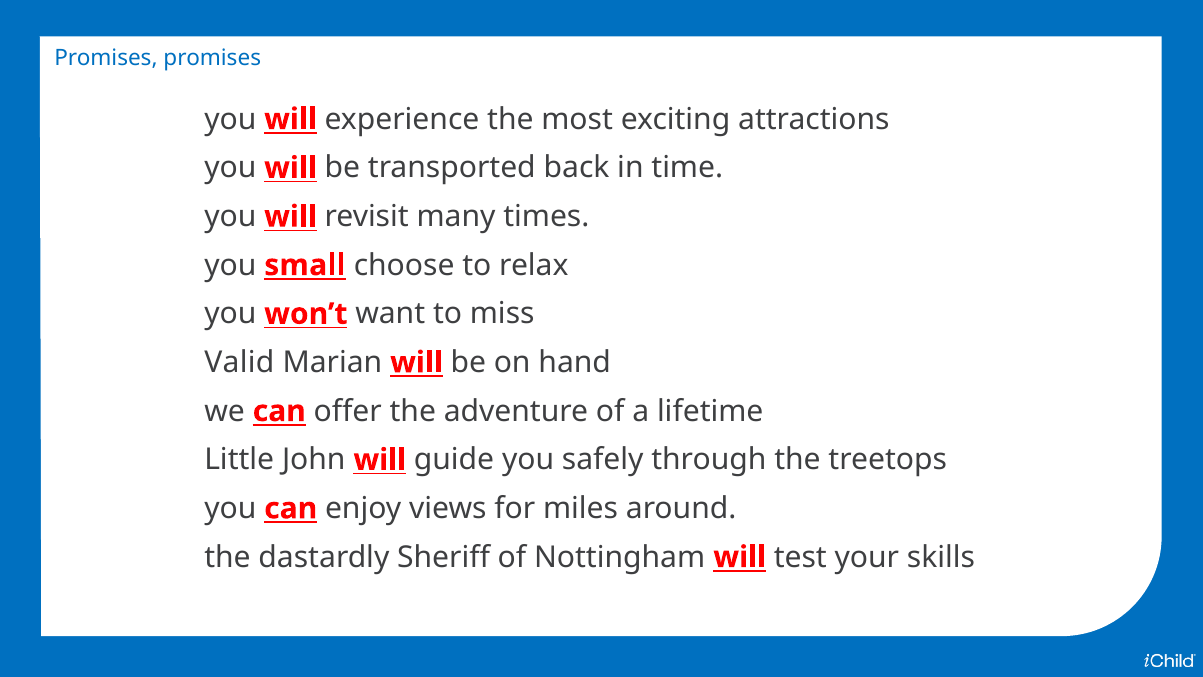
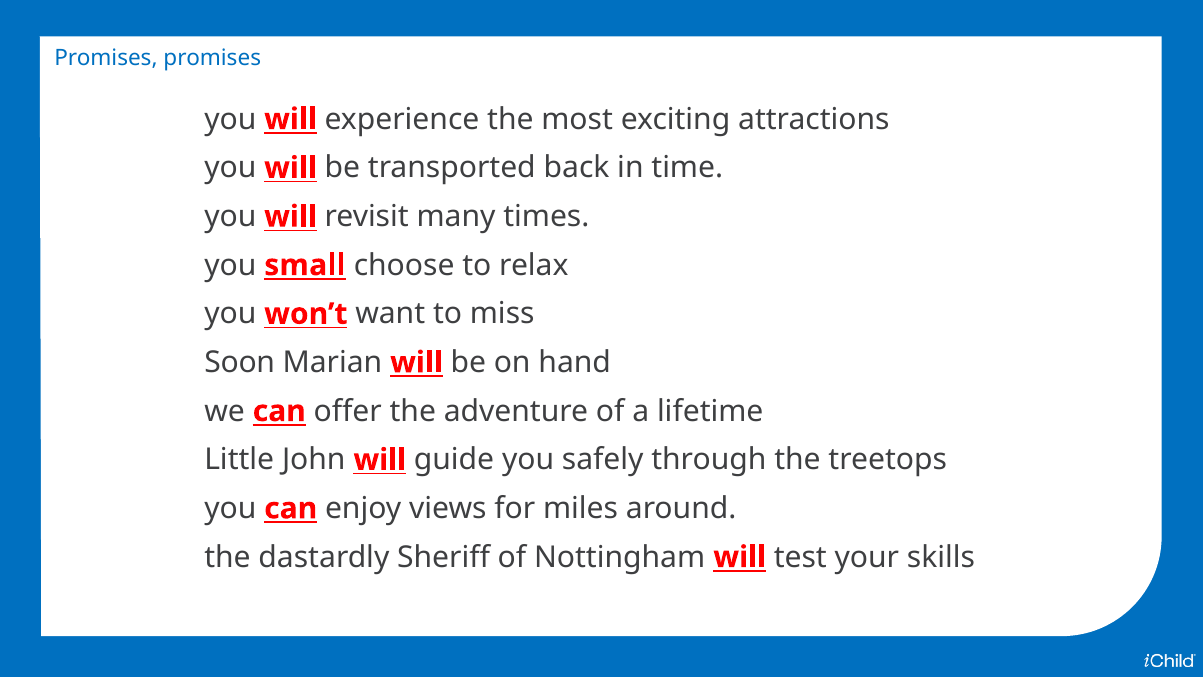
Valid: Valid -> Soon (240, 362)
